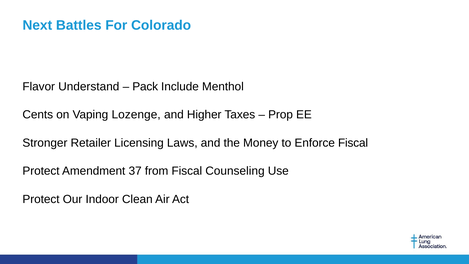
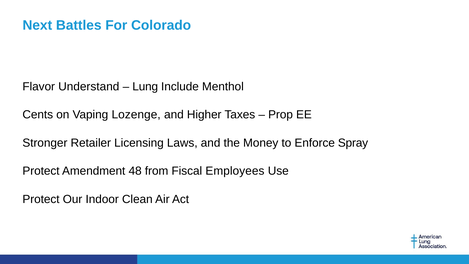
Pack: Pack -> Lung (145, 87)
Enforce Fiscal: Fiscal -> Spray (353, 143)
37: 37 -> 48 (135, 171)
Counseling: Counseling -> Employees (235, 171)
